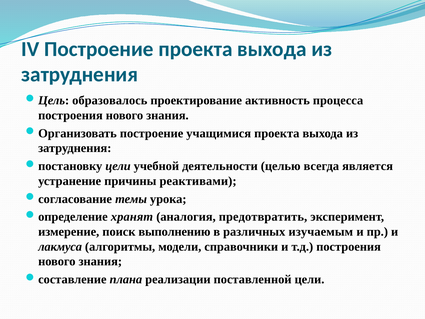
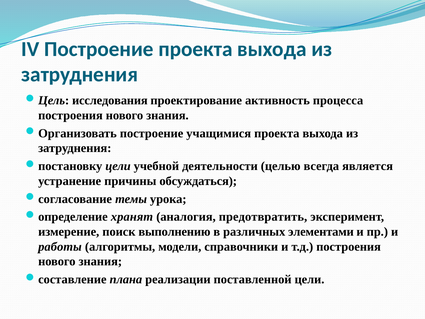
образовалось: образовалось -> исследования (110, 100)
реактивами: реактивами -> обсуждаться (198, 181)
изучаемым: изучаемым -> элементами (321, 232)
лакмуса: лакмуса -> работы (60, 246)
